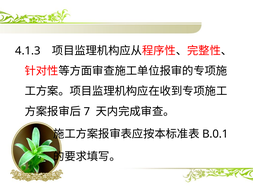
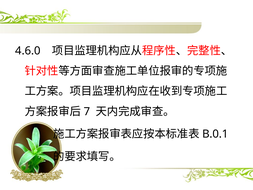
4.1.3: 4.1.3 -> 4.6.0 (28, 51)
